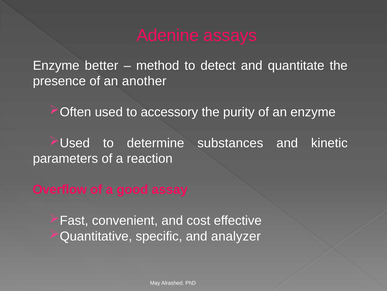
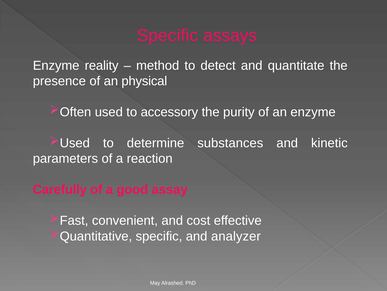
Adenine: Adenine -> Specific (168, 35)
better: better -> reality (102, 65)
another: another -> physical (144, 81)
Overflow: Overflow -> Carefully (60, 189)
